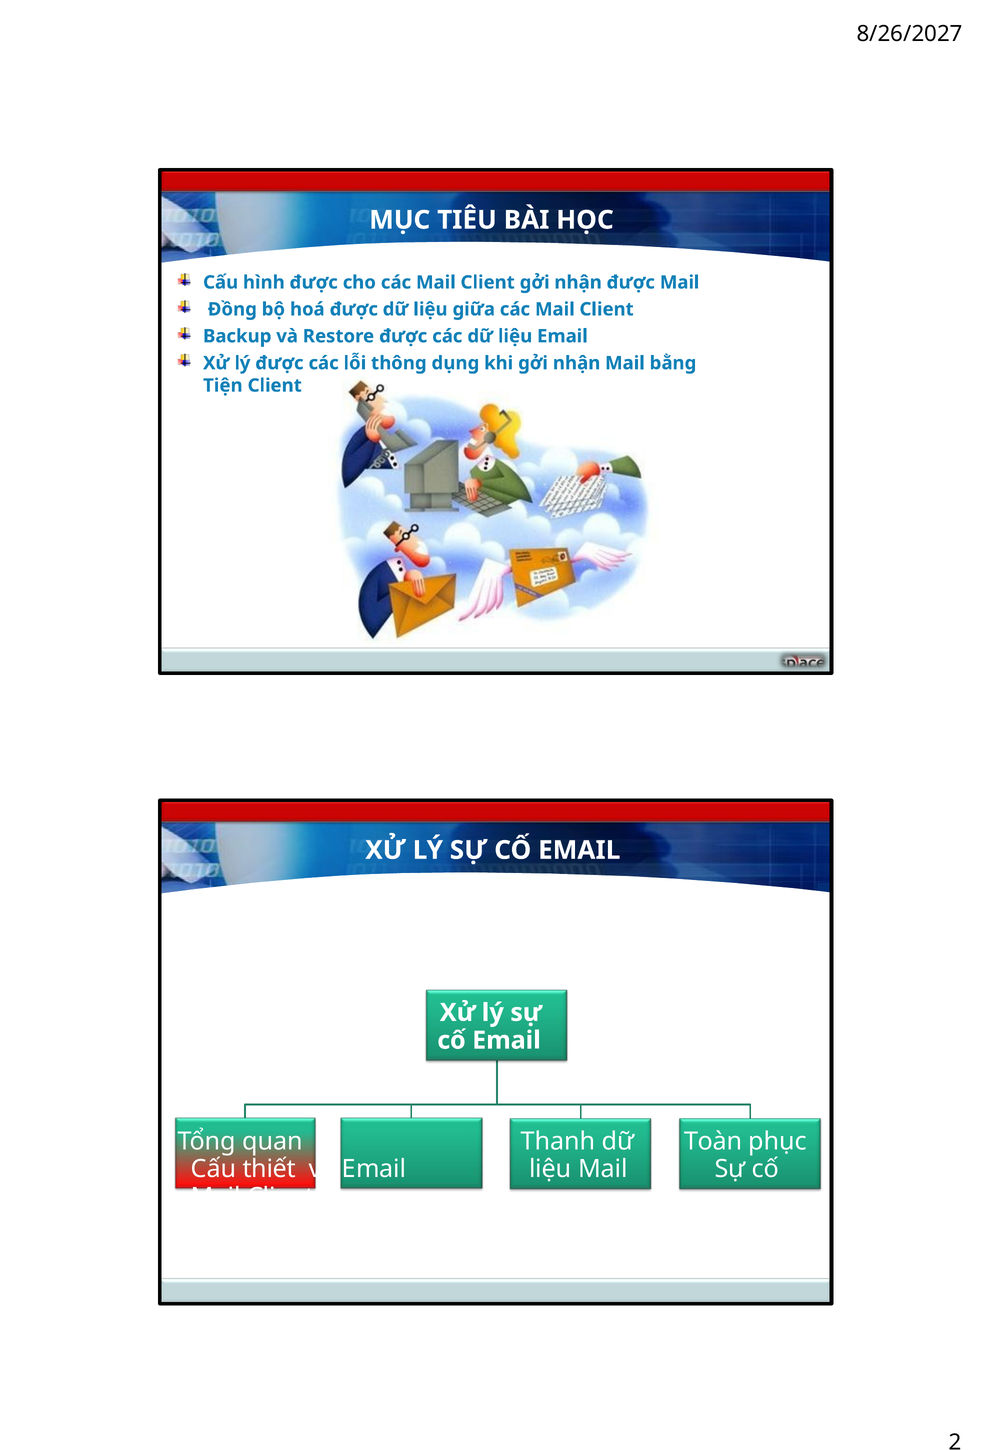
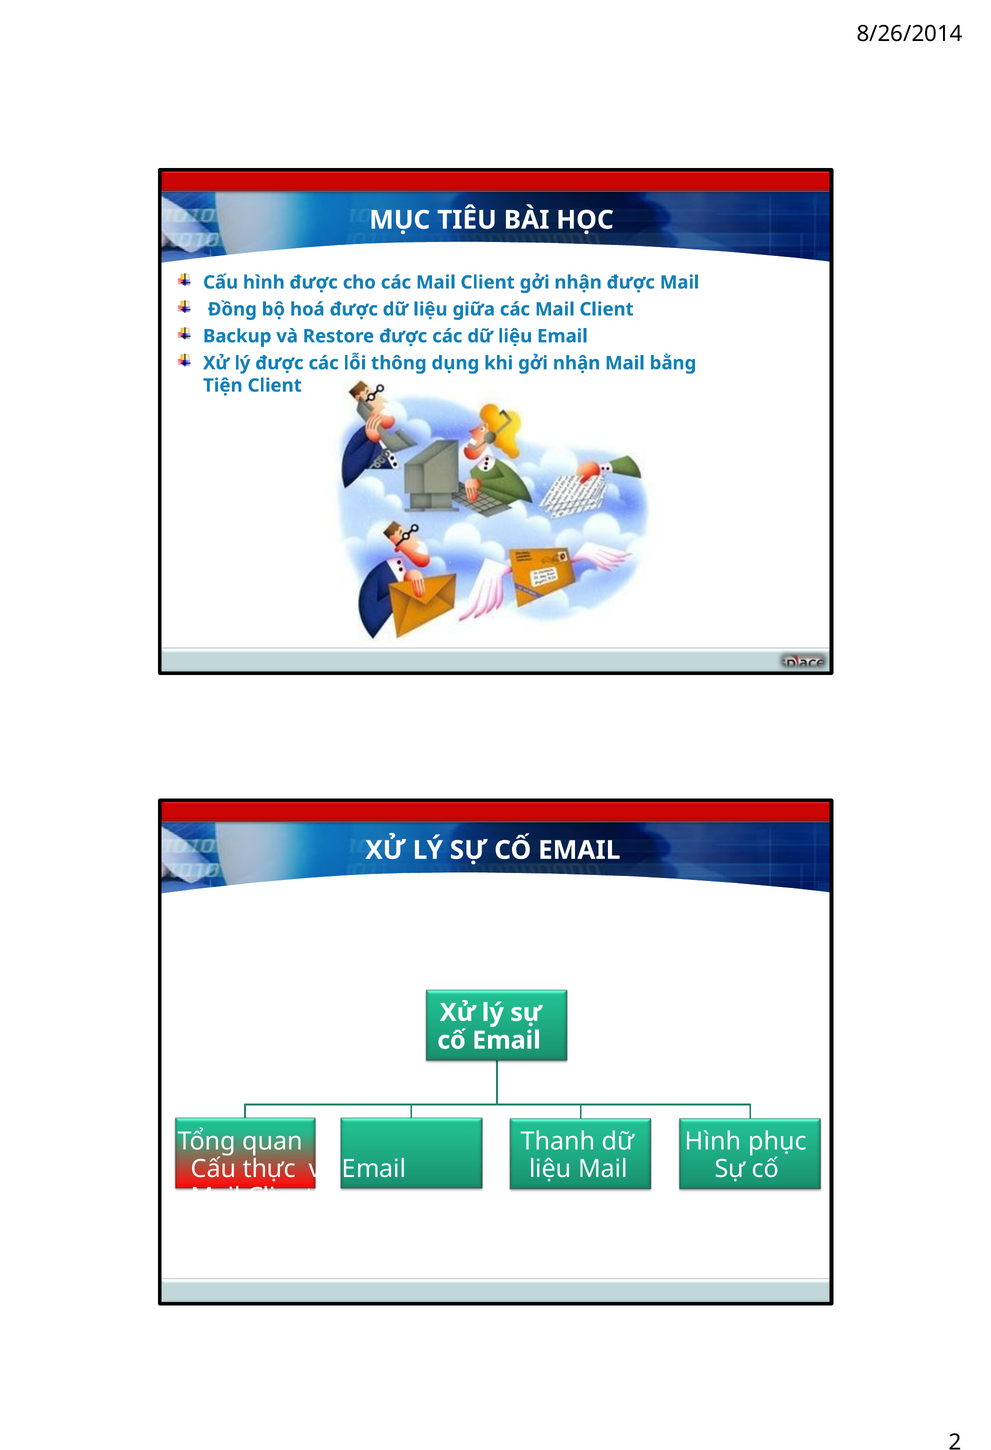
8/26/2027: 8/26/2027 -> 8/26/2014 (910, 34)
Toàn: Toàn -> Hình (713, 1142)
thiết: thiết -> thực (269, 1170)
